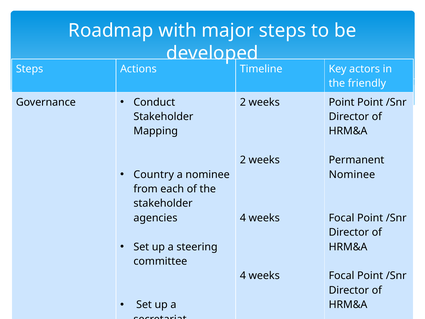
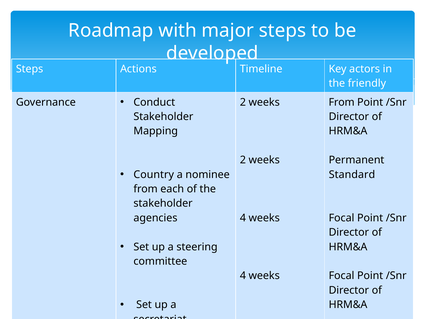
Point: Point -> From (342, 102)
Nominee: Nominee -> Standard (352, 174)
